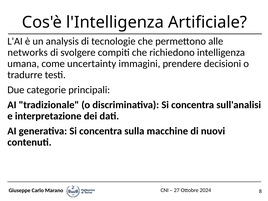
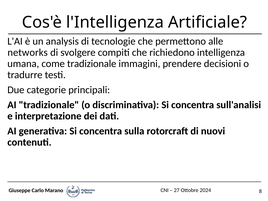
come uncertainty: uncertainty -> tradizionale (92, 64)
macchine: macchine -> rotorcraft (167, 131)
